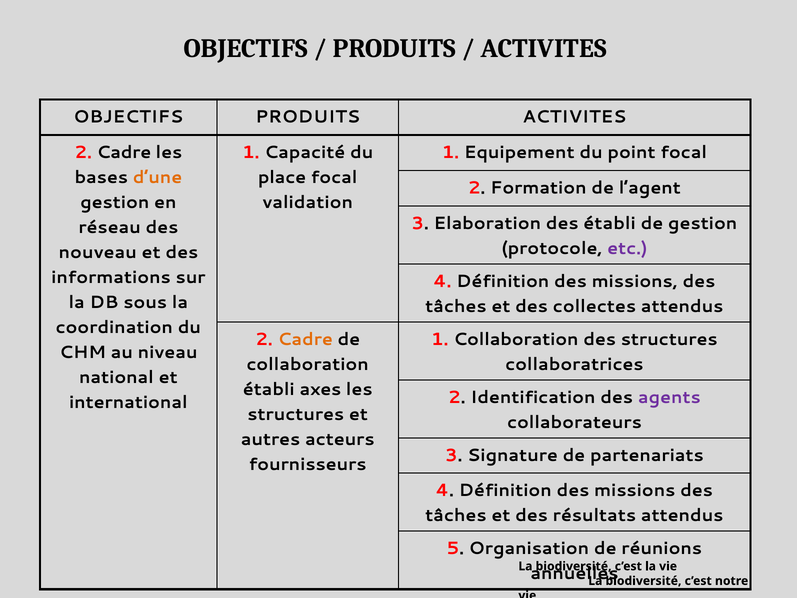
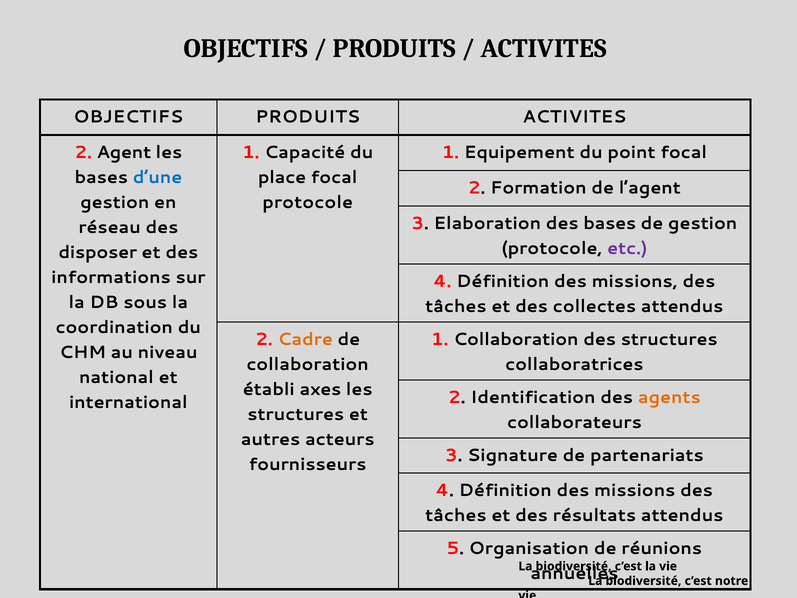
Cadre: Cadre -> Agent (124, 152)
d’une colour: orange -> blue (158, 177)
validation: validation -> protocole (308, 202)
des établi: établi -> bases (610, 223)
nouveau: nouveau -> disposer (98, 252)
agents colour: purple -> orange (669, 397)
